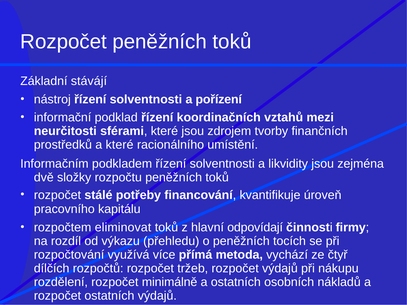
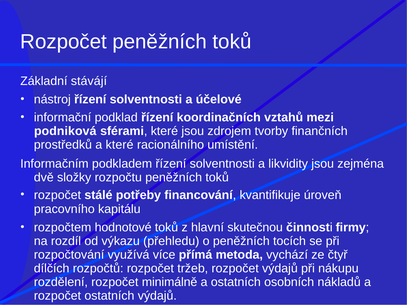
pořízení: pořízení -> účelové (219, 100)
neurčitosti: neurčitosti -> podniková (65, 131)
eliminovat: eliminovat -> hodnotové (123, 228)
odpovídají: odpovídají -> skutečnou (255, 228)
